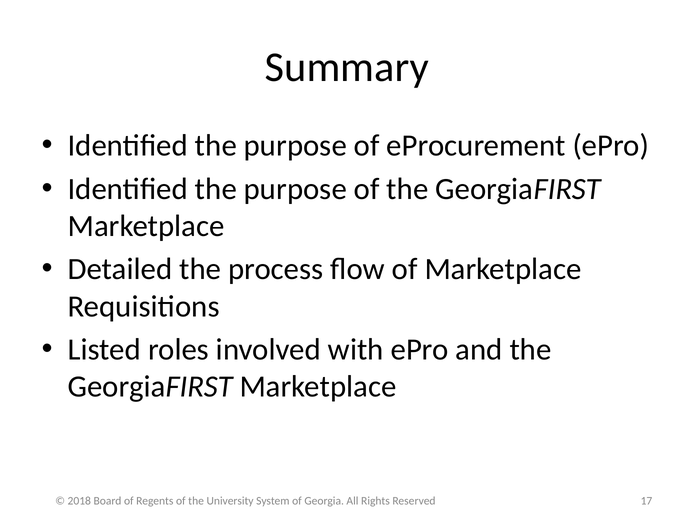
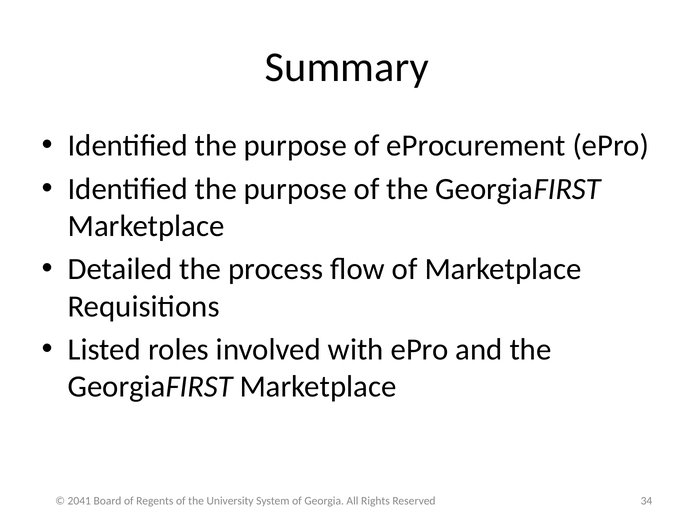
2018: 2018 -> 2041 (79, 500)
17: 17 -> 34 (646, 500)
